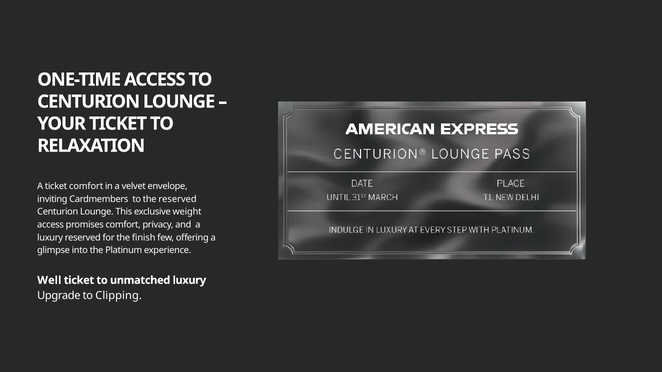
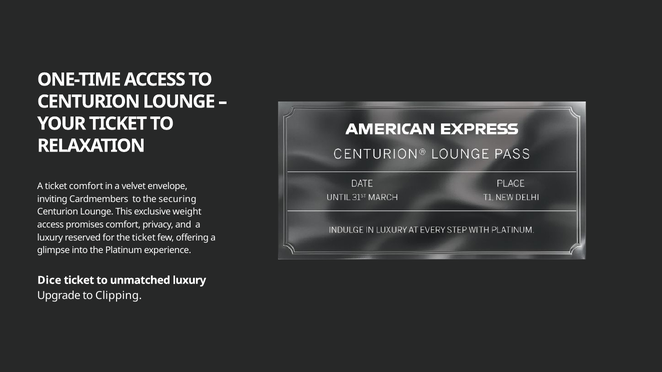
the reserved: reserved -> securing (177, 199)
the finish: finish -> ticket (144, 238)
Well: Well -> Dice (49, 281)
